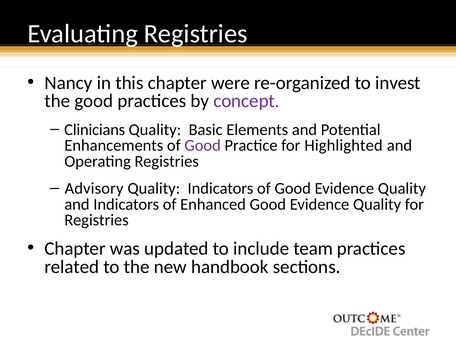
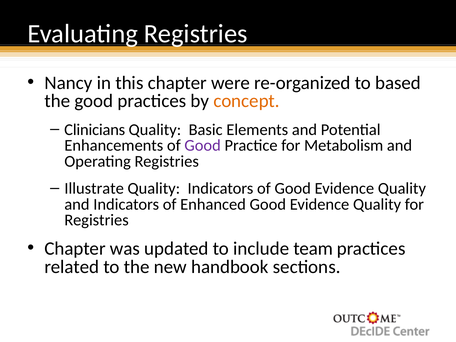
invest: invest -> based (398, 83)
concept colour: purple -> orange (247, 101)
Highlighted: Highlighted -> Metabolism (344, 145)
Advisory: Advisory -> Illustrate (94, 189)
